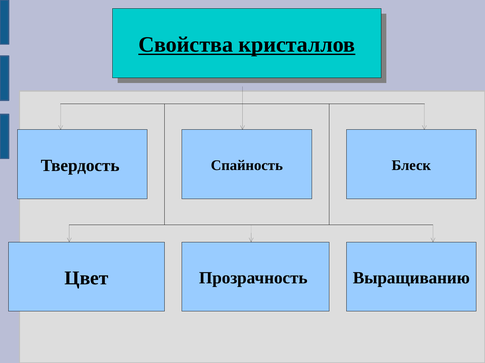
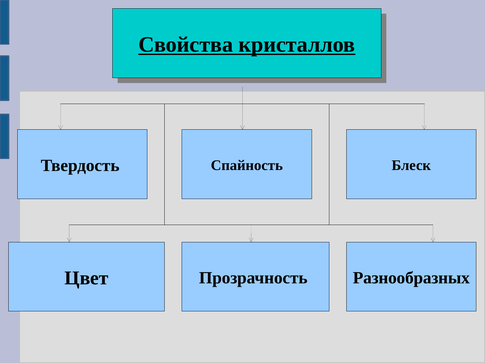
Выращиванию: Выращиванию -> Разнообразных (411, 278)
